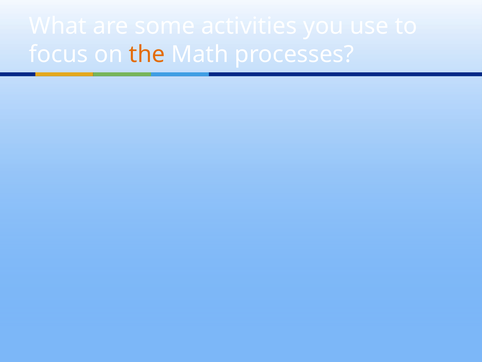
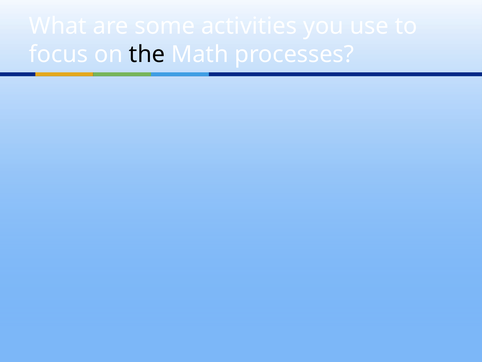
the colour: orange -> black (147, 54)
